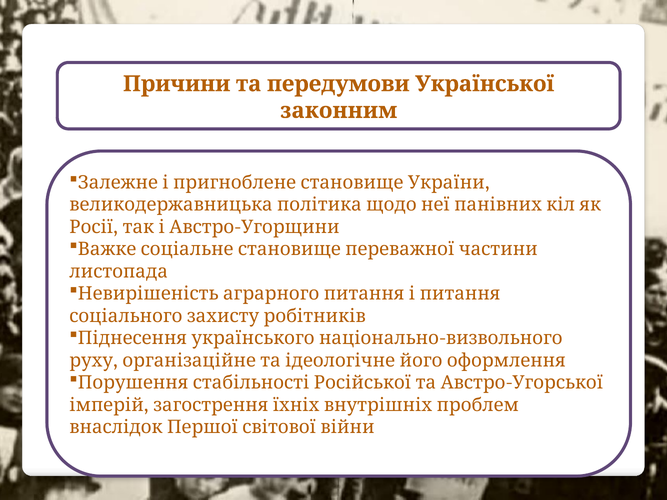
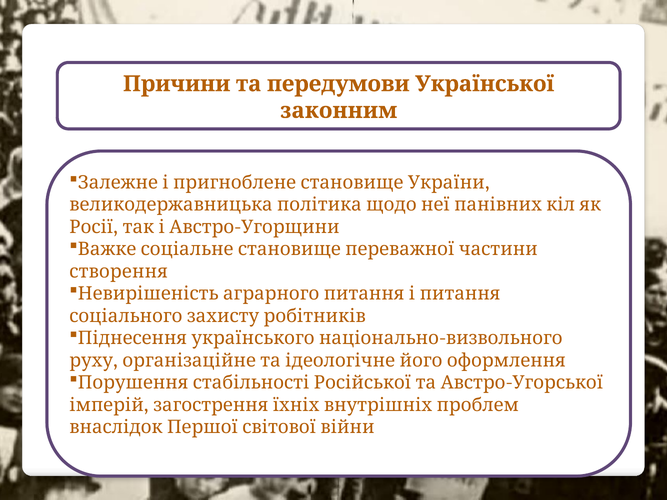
листопада: листопада -> створення (119, 272)
